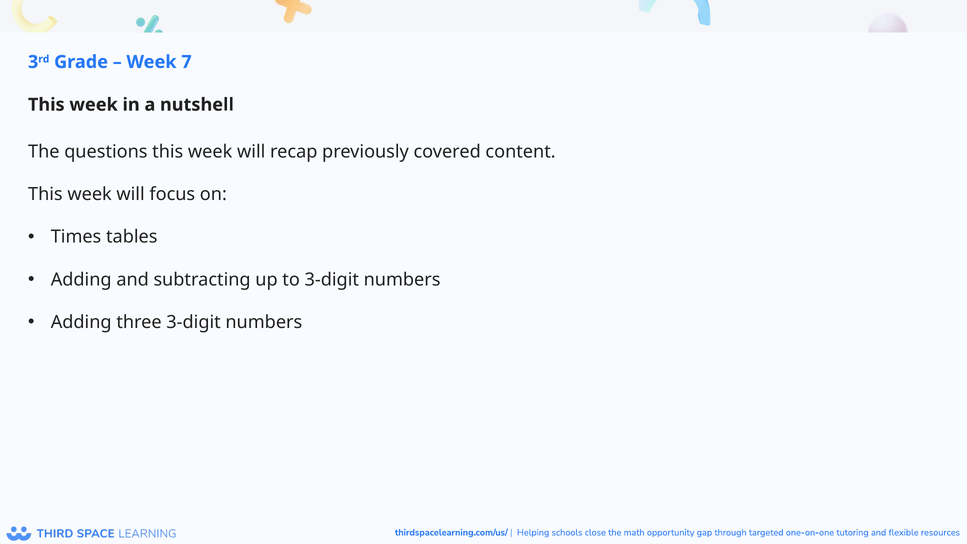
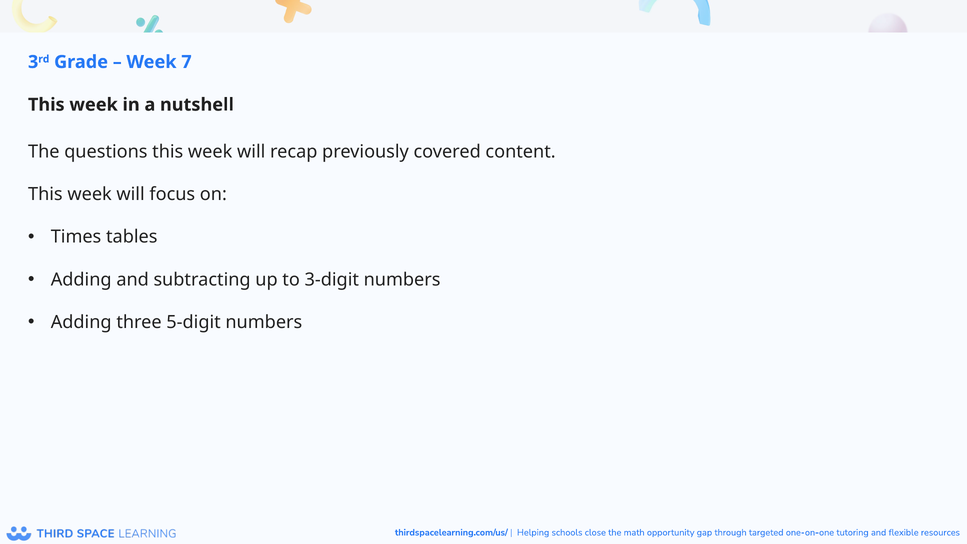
three 3-digit: 3-digit -> 5-digit (194, 322)
